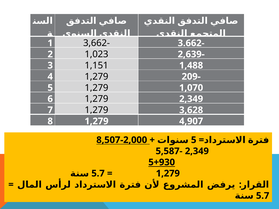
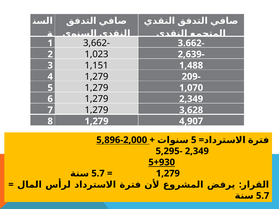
8,507: 8,507 -> 5,896 (108, 140)
5,587: 5,587 -> 5,295 (168, 151)
